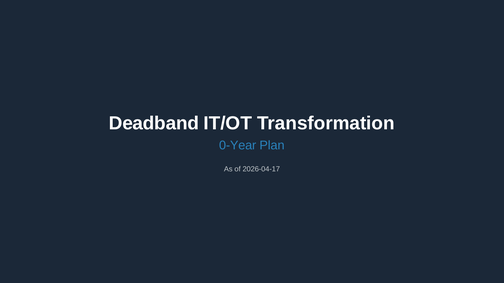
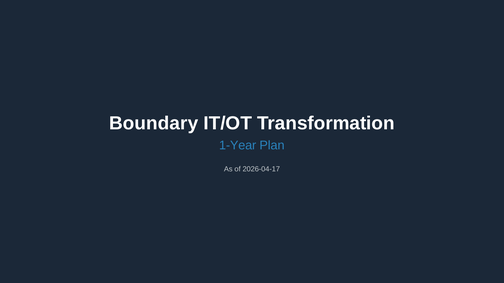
Deadband: Deadband -> Boundary (154, 123)
0-Year: 0-Year -> 1-Year (238, 145)
